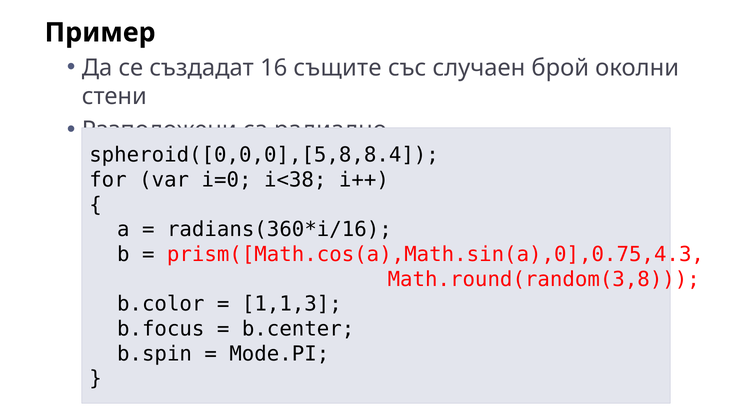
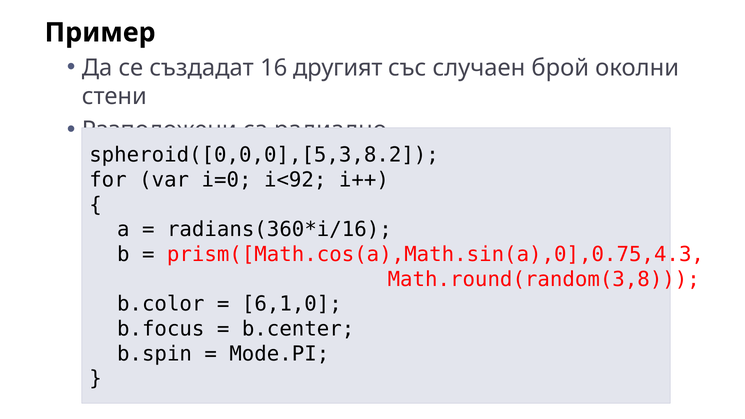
същите: същите -> другият (338, 68)
spheroid([0,0,0],[5,8,8.4: spheroid([0,0,0],[5,8,8.4 -> spheroid([0,0,0],[5,3,8.2 (264, 155)
i<38: i<38 -> i<92 (295, 180)
1,1,3: 1,1,3 -> 6,1,0 (292, 304)
